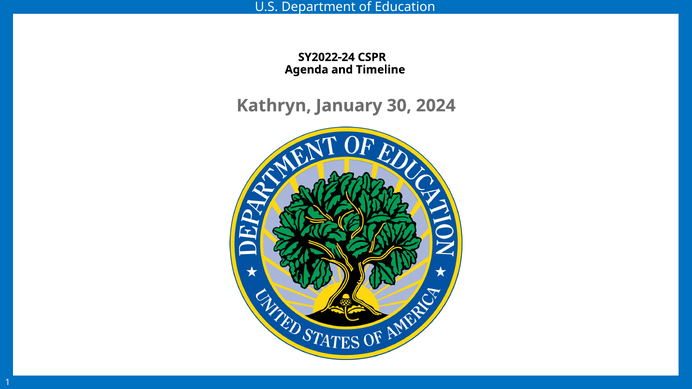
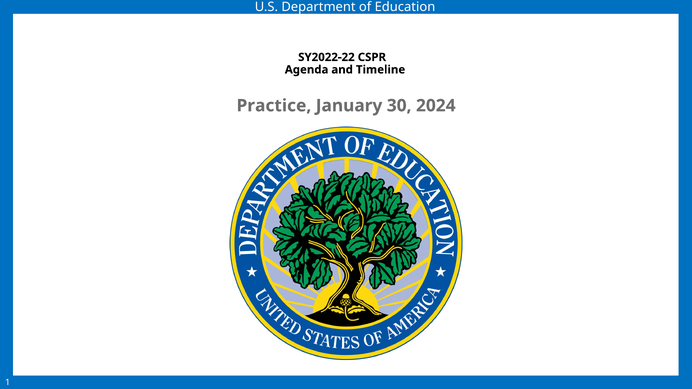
SY2022-24: SY2022-24 -> SY2022-22 (326, 57)
Kathryn: Kathryn -> Practice (274, 106)
